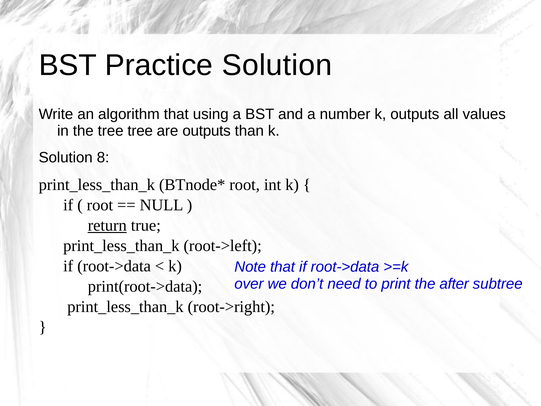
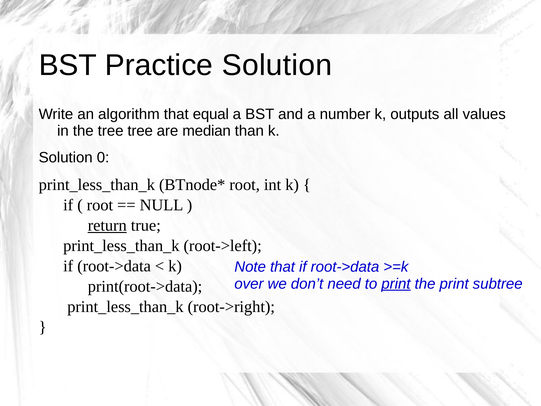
using: using -> equal (211, 114)
are outputs: outputs -> median (207, 131)
8: 8 -> 0 (103, 157)
print underline: none -> present (396, 284)
the after: after -> print (454, 284)
